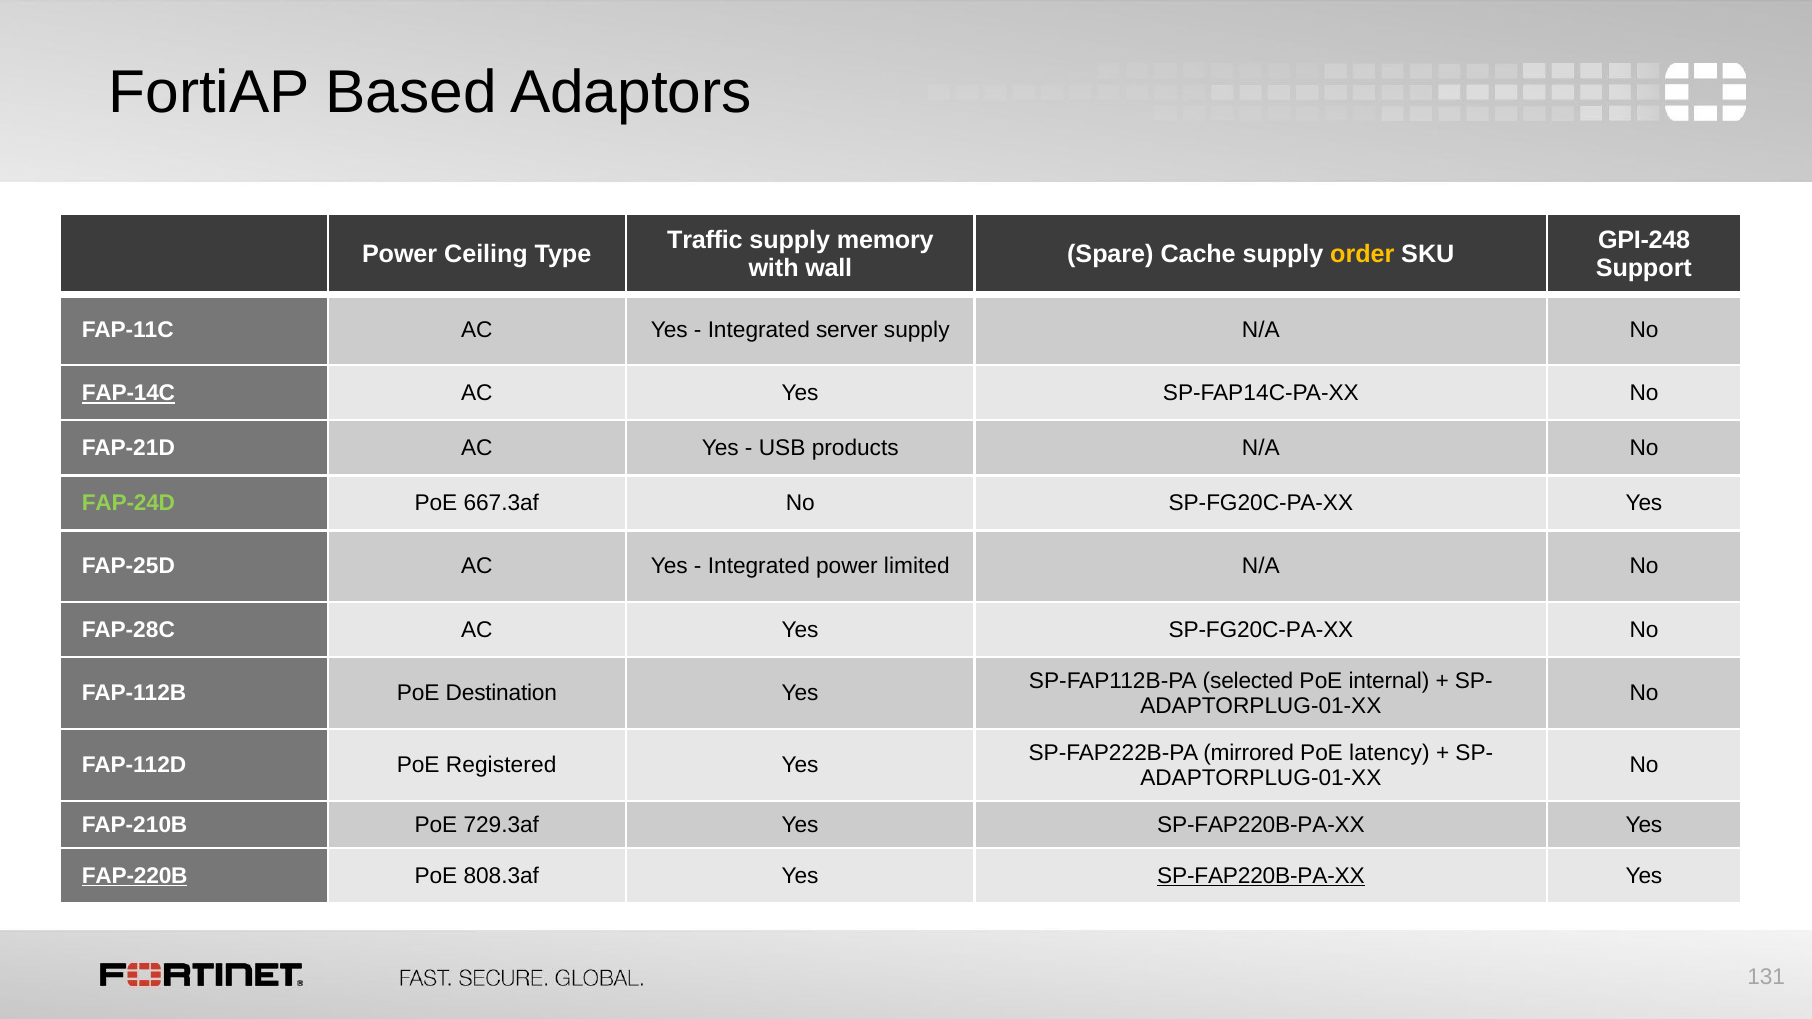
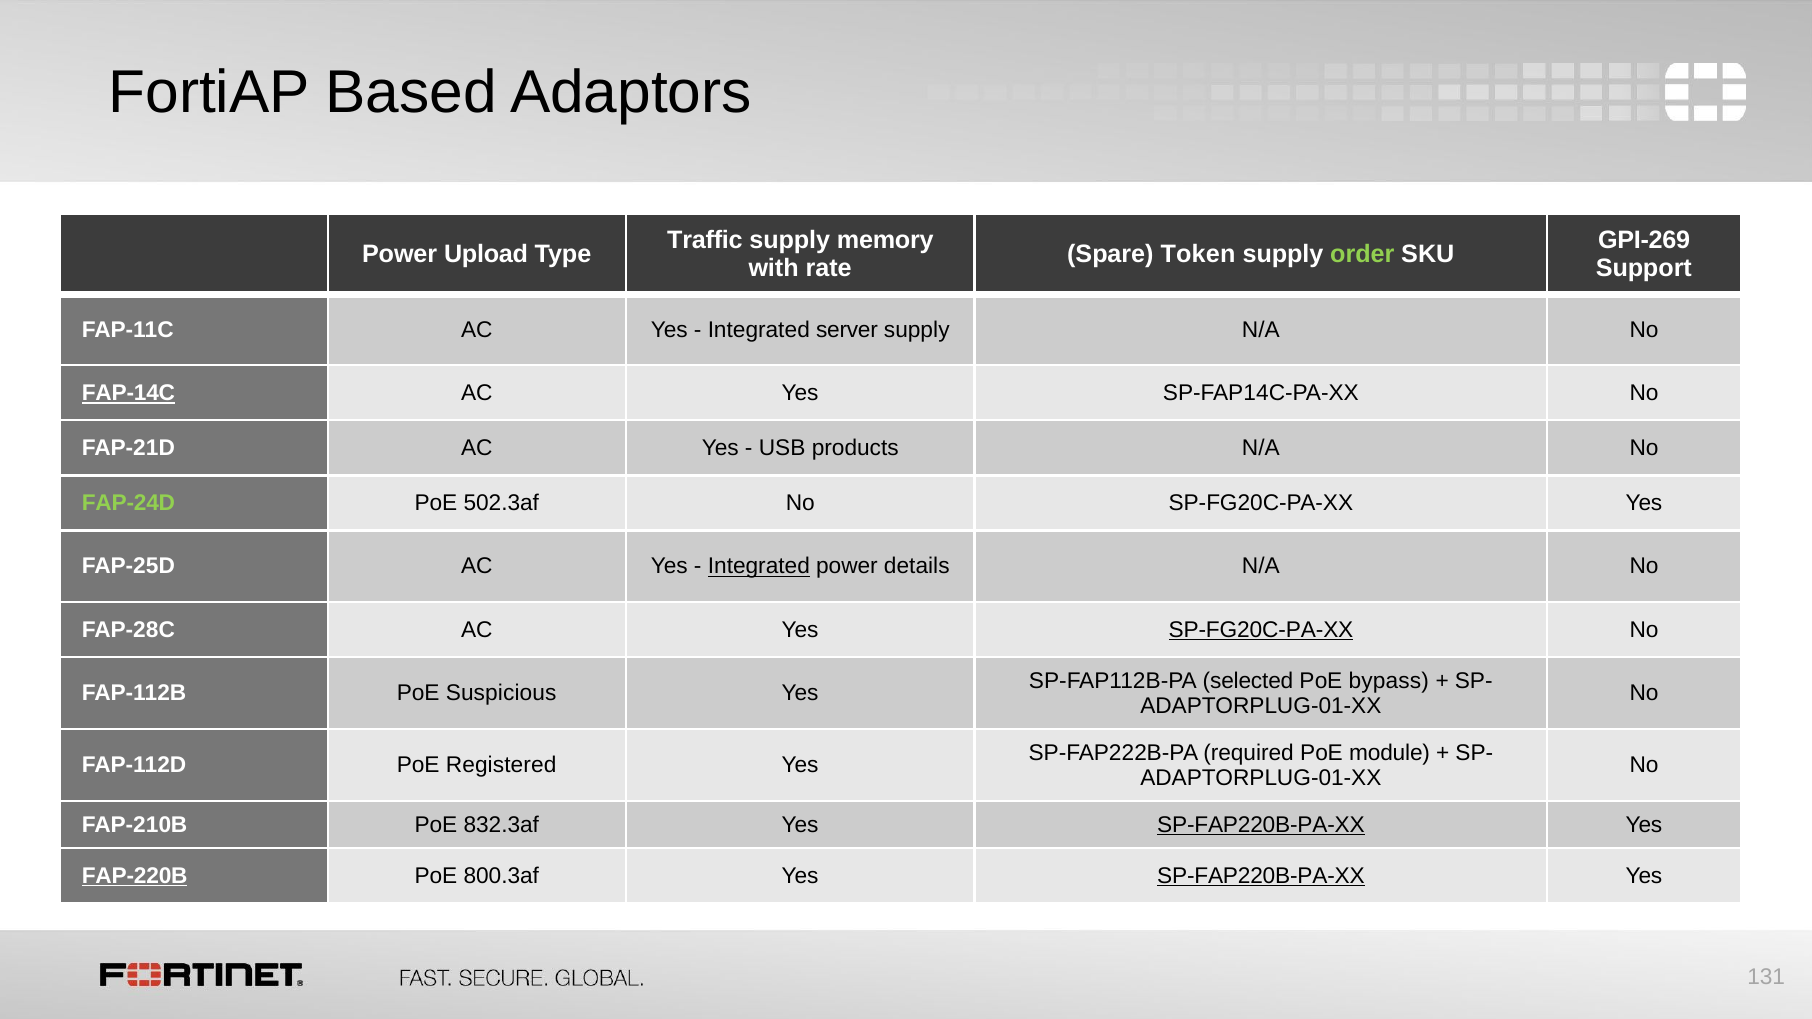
GPI-248: GPI-248 -> GPI-269 (1644, 240)
Ceiling: Ceiling -> Upload (486, 254)
Cache: Cache -> Token (1198, 254)
order colour: yellow -> light green (1362, 254)
wall: wall -> rate (829, 268)
667.3af: 667.3af -> 502.3af (501, 504)
Integrated underline: none -> present (759, 567)
limited: limited -> details (917, 567)
SP-FG20C-PA-XX underline: none -> present (1261, 630)
internal: internal -> bypass (1389, 681)
Destination: Destination -> Suspicious (501, 693)
mirrored: mirrored -> required (1249, 753)
latency: latency -> module (1390, 753)
729.3af: 729.3af -> 832.3af (501, 825)
SP-FAP220B-PA-XX underline: none -> present (1261, 825)
808.3af: 808.3af -> 800.3af (501, 876)
